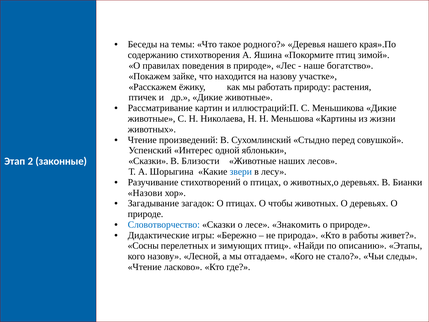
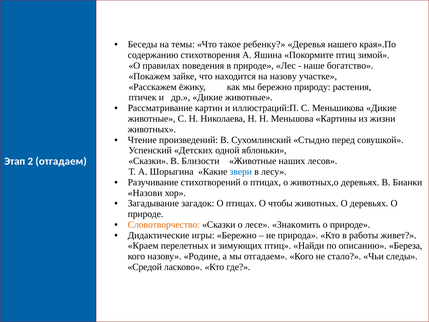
родного: родного -> ребенку (264, 44)
мы работать: работать -> бережно (275, 87)
Интерес: Интерес -> Детских (193, 150)
2 законные: законные -> отгадаем (61, 161)
Словотворчество colour: blue -> orange (164, 224)
Сосны: Сосны -> Краем (143, 246)
Этапы: Этапы -> Береза (406, 246)
Лесной: Лесной -> Родине (202, 256)
Чтение: Чтение -> Средой (145, 267)
